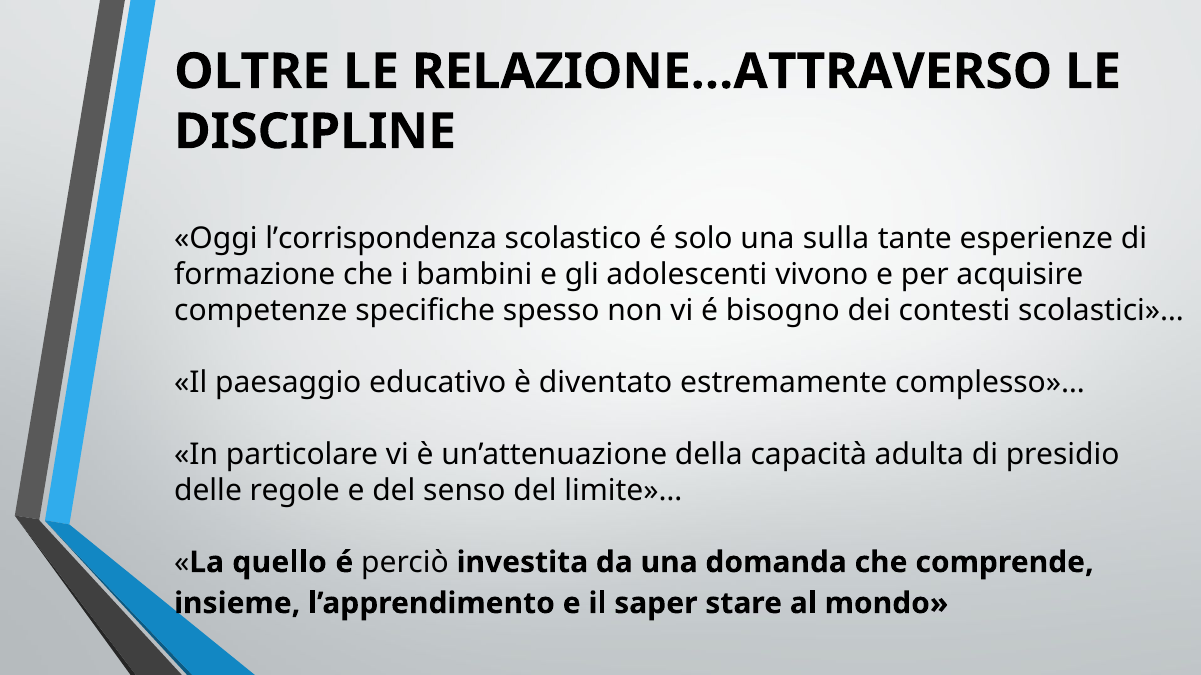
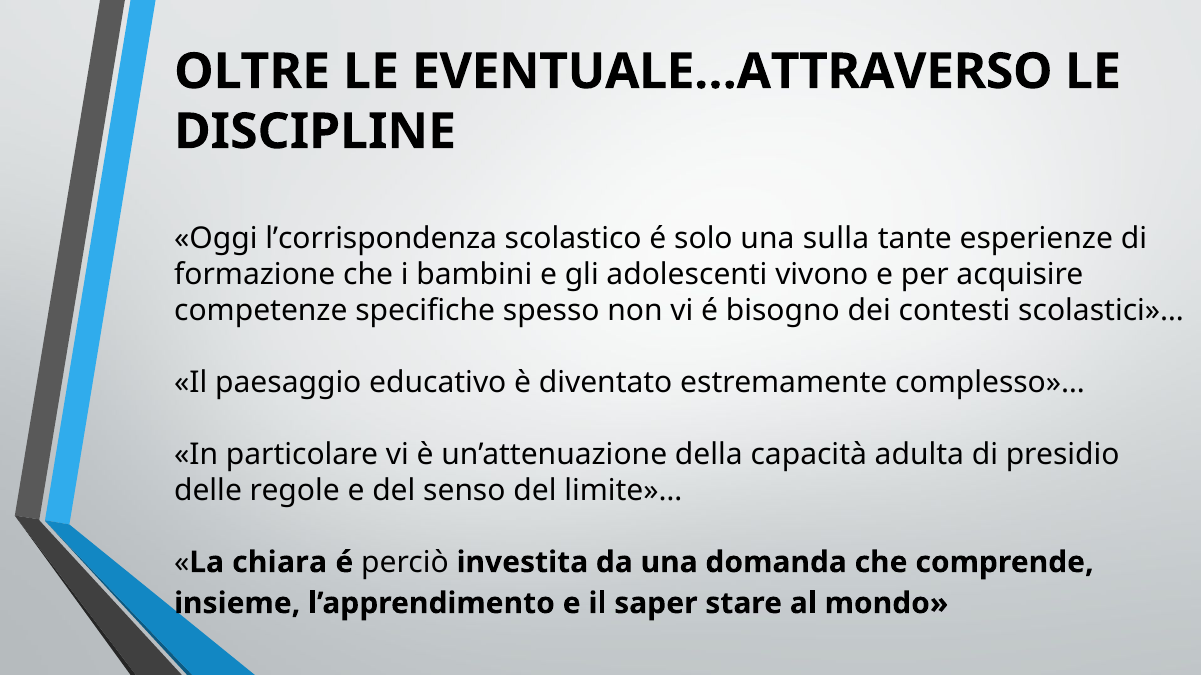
RELAZIONE…ATTRAVERSO: RELAZIONE…ATTRAVERSO -> EVENTUALE…ATTRAVERSO (732, 72)
quello: quello -> chiara (280, 563)
